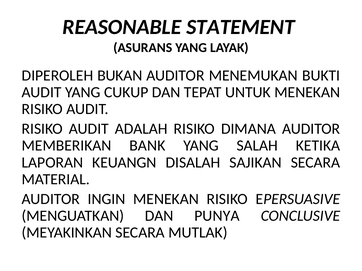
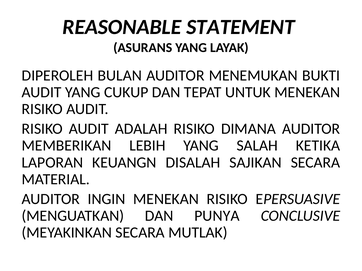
BUKAN: BUKAN -> BULAN (120, 76)
BANK: BANK -> LEBIH (147, 146)
